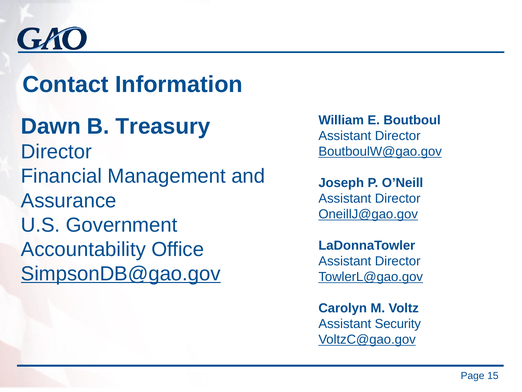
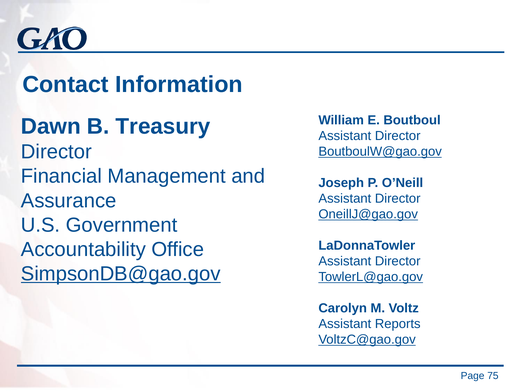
Security: Security -> Reports (398, 324)
15: 15 -> 75 (493, 375)
